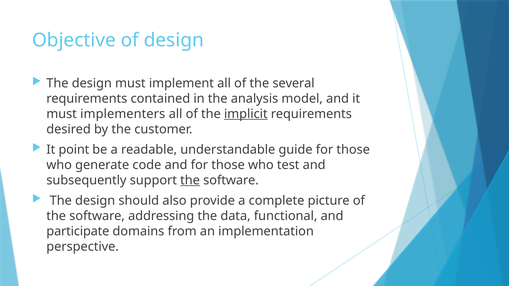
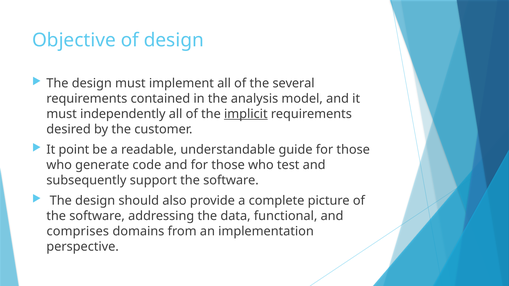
implementers: implementers -> independently (123, 114)
the underline: present -> none (190, 180)
participate: participate -> comprises (78, 232)
